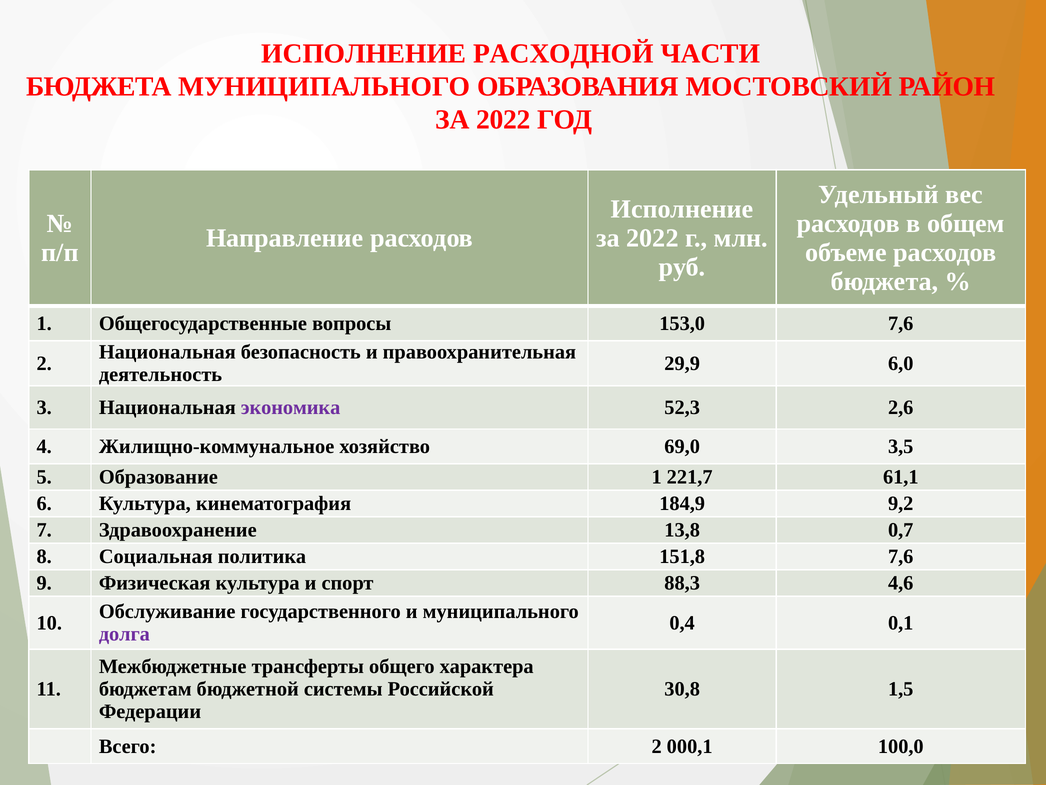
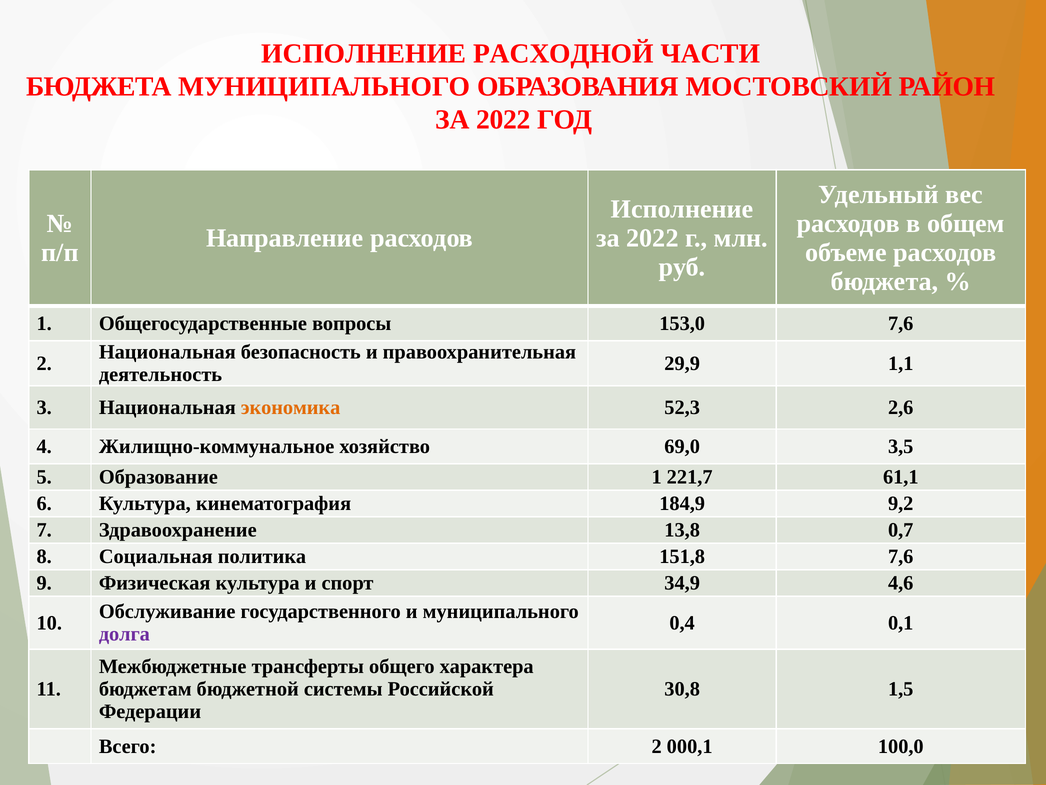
6,0: 6,0 -> 1,1 (901, 363)
экономика colour: purple -> orange (291, 407)
88,3: 88,3 -> 34,9 (682, 583)
